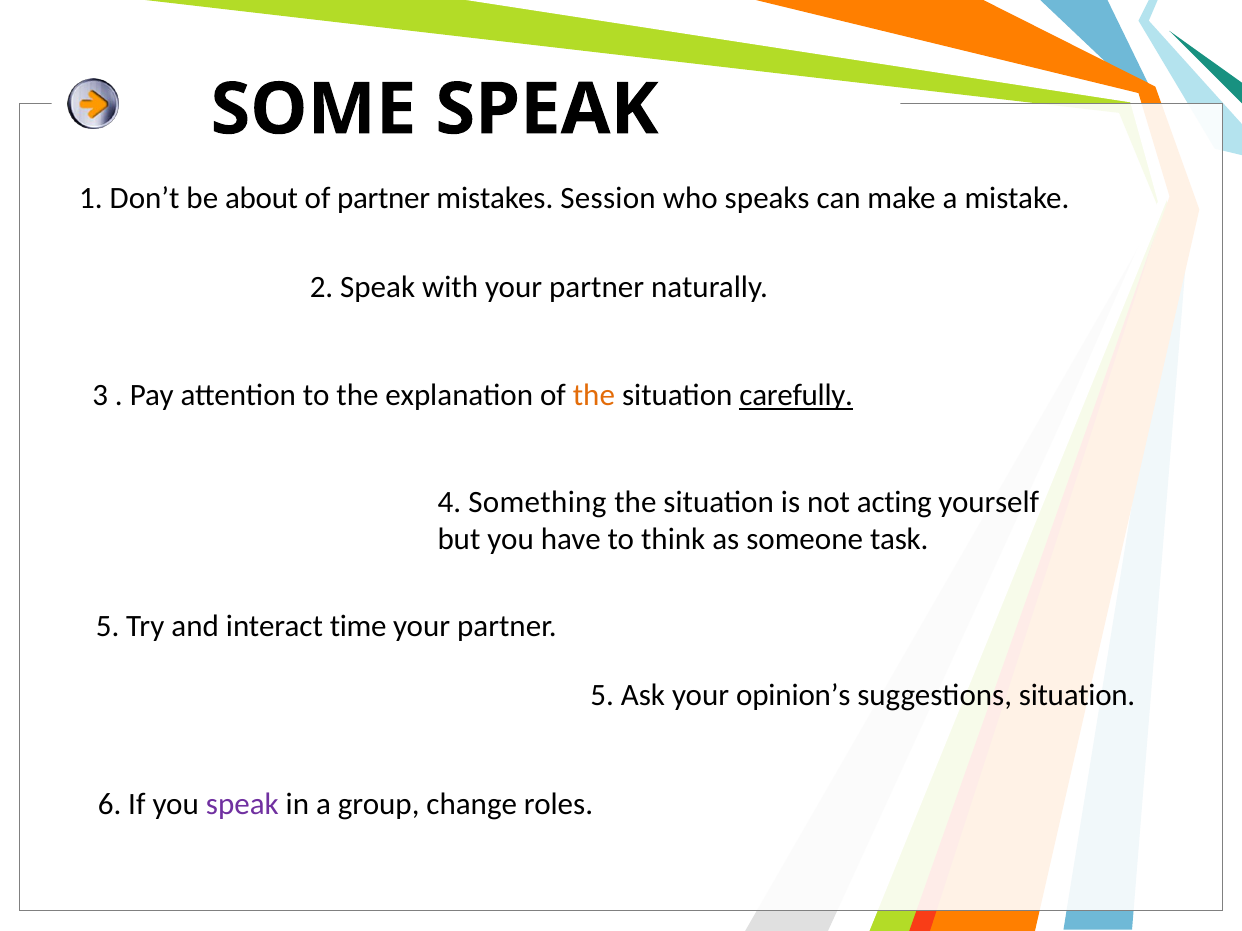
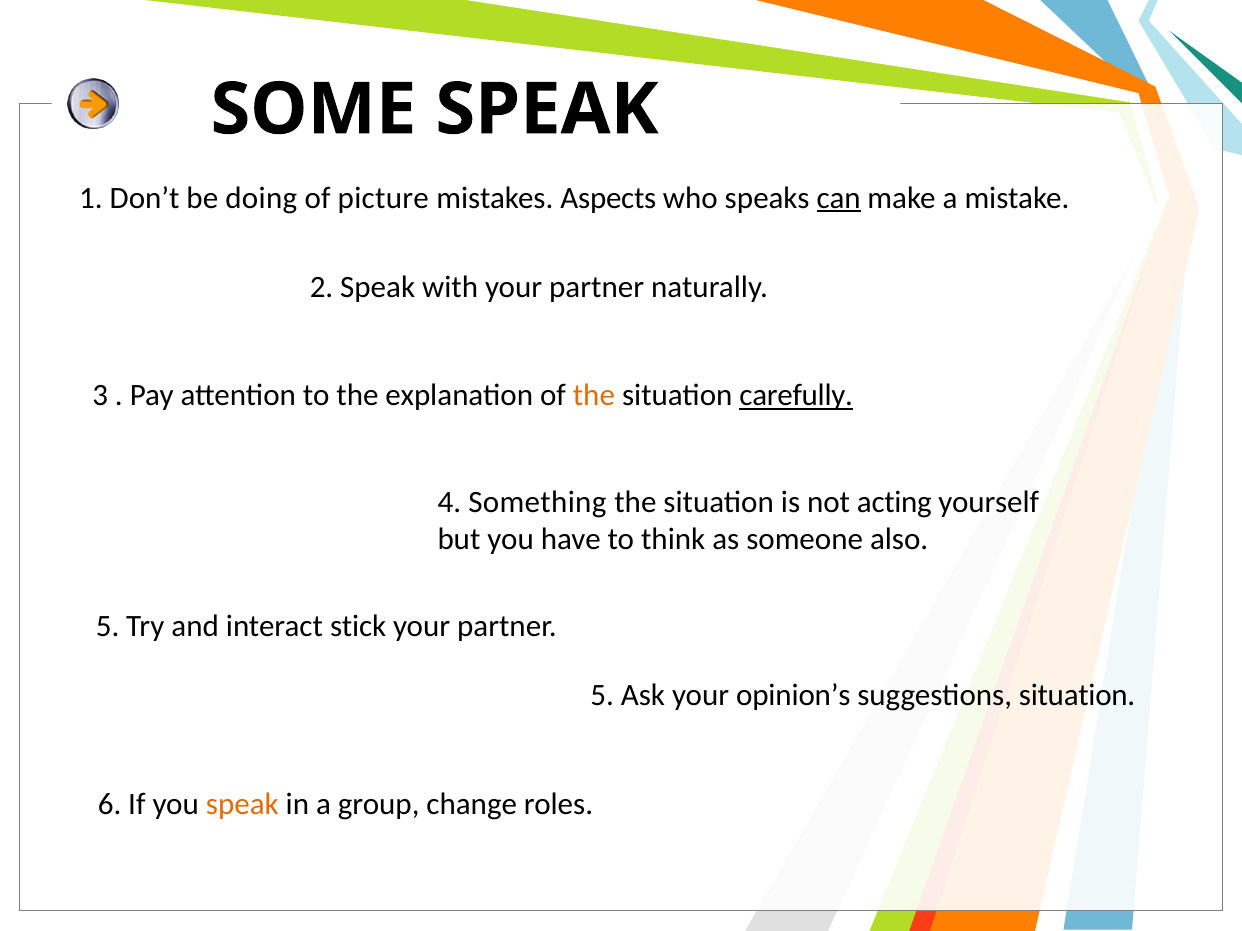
about: about -> doing (261, 198)
of partner: partner -> picture (383, 198)
Session: Session -> Aspects (608, 198)
can underline: none -> present (839, 198)
task: task -> also (899, 540)
time: time -> stick (358, 626)
speak colour: purple -> orange (242, 804)
